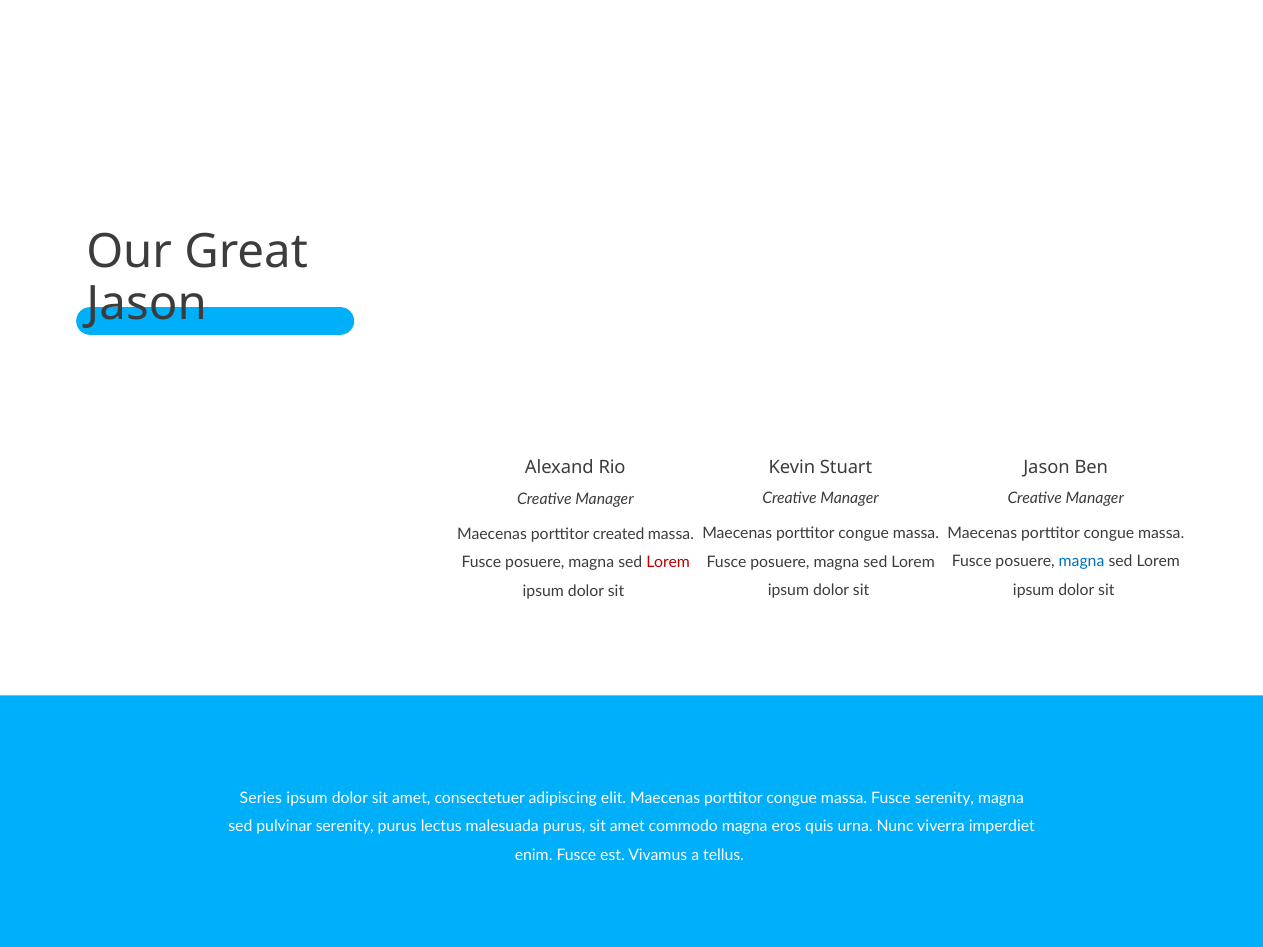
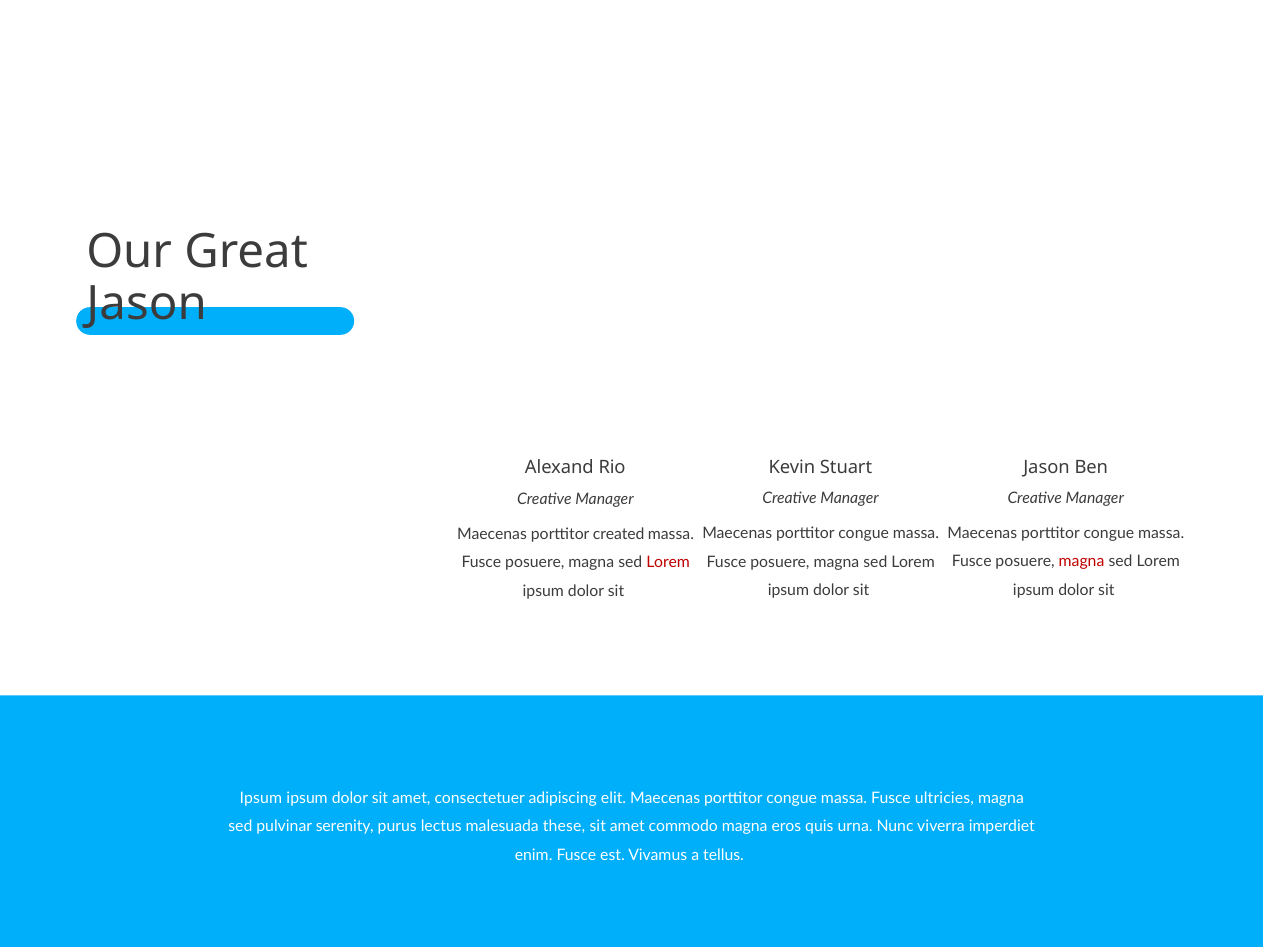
magna colour: blue -> red (1082, 561)
Series: Series -> Ipsum (261, 798)
Fusce serenity: serenity -> ultricies (944, 798)
malesuada purus: purus -> these (564, 827)
